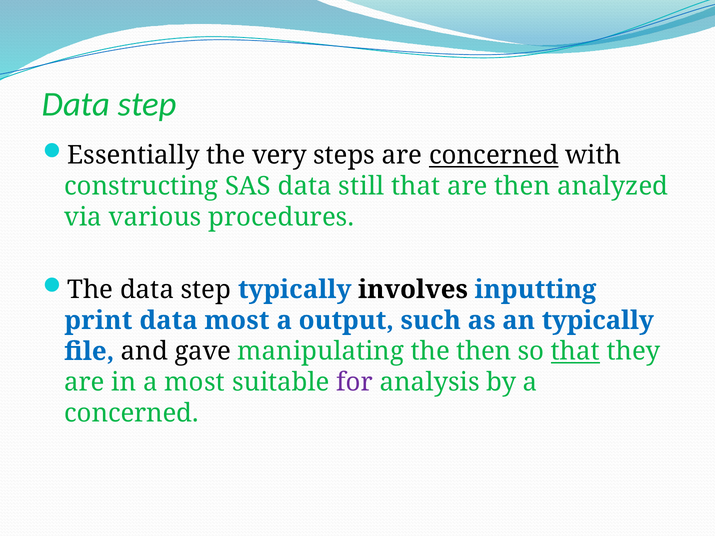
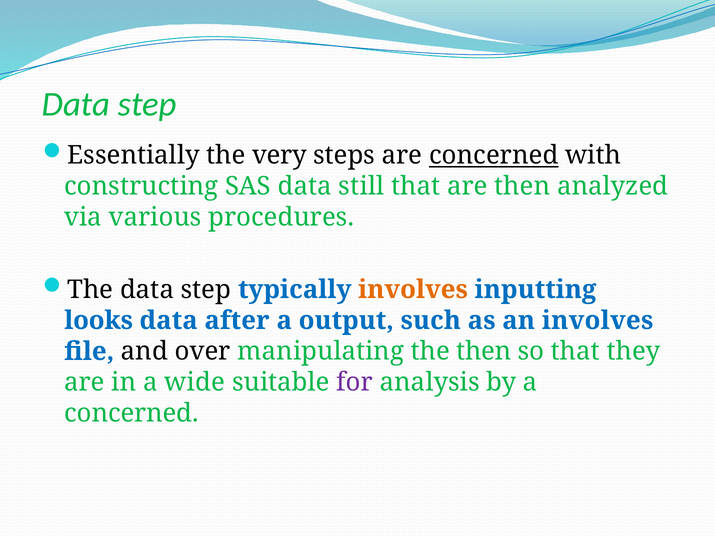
involves colour: black -> orange (413, 290)
print: print -> looks (99, 321)
data most: most -> after (237, 321)
an typically: typically -> involves (598, 321)
gave: gave -> over (203, 352)
that underline: present -> none (575, 352)
a most: most -> wide (195, 383)
